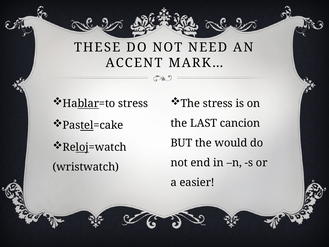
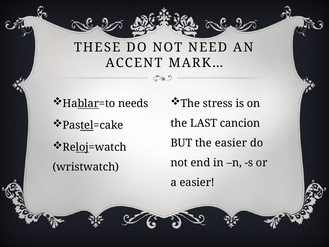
Hablar=to stress: stress -> needs (133, 103)
the would: would -> easier (231, 143)
